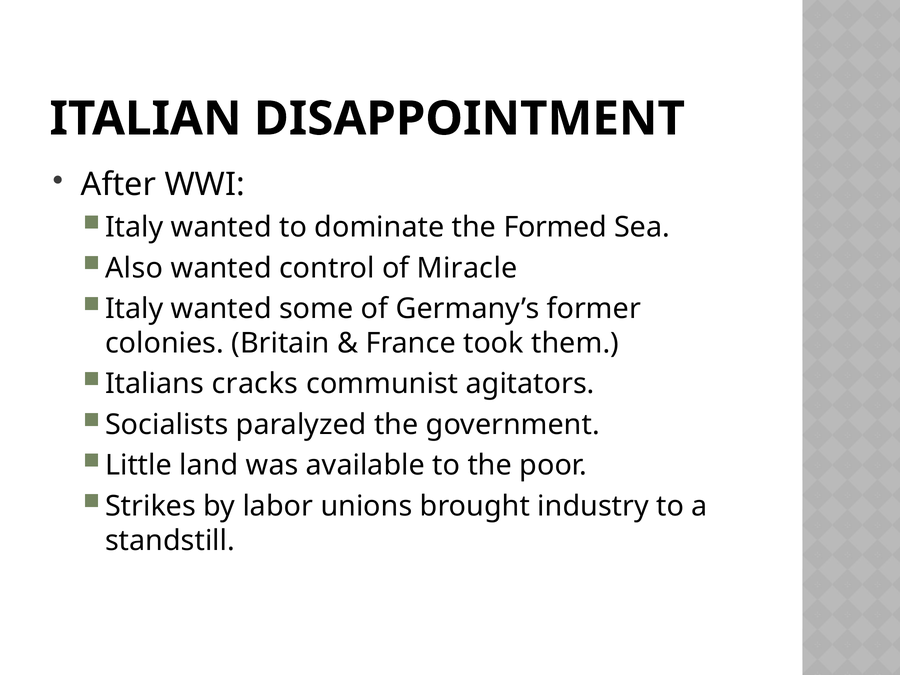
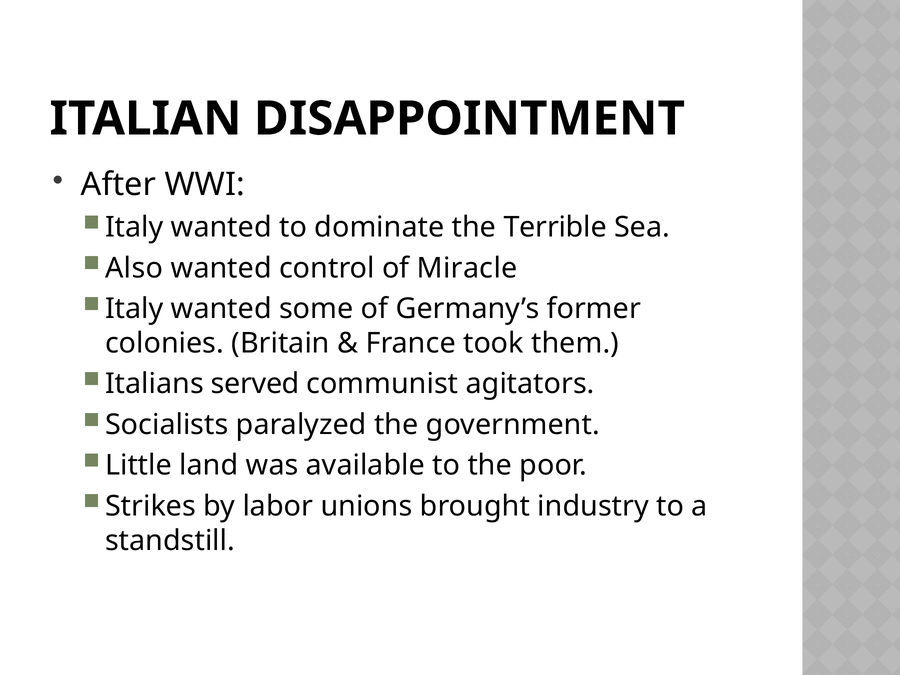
Formed: Formed -> Terrible (555, 227)
cracks: cracks -> served (255, 384)
